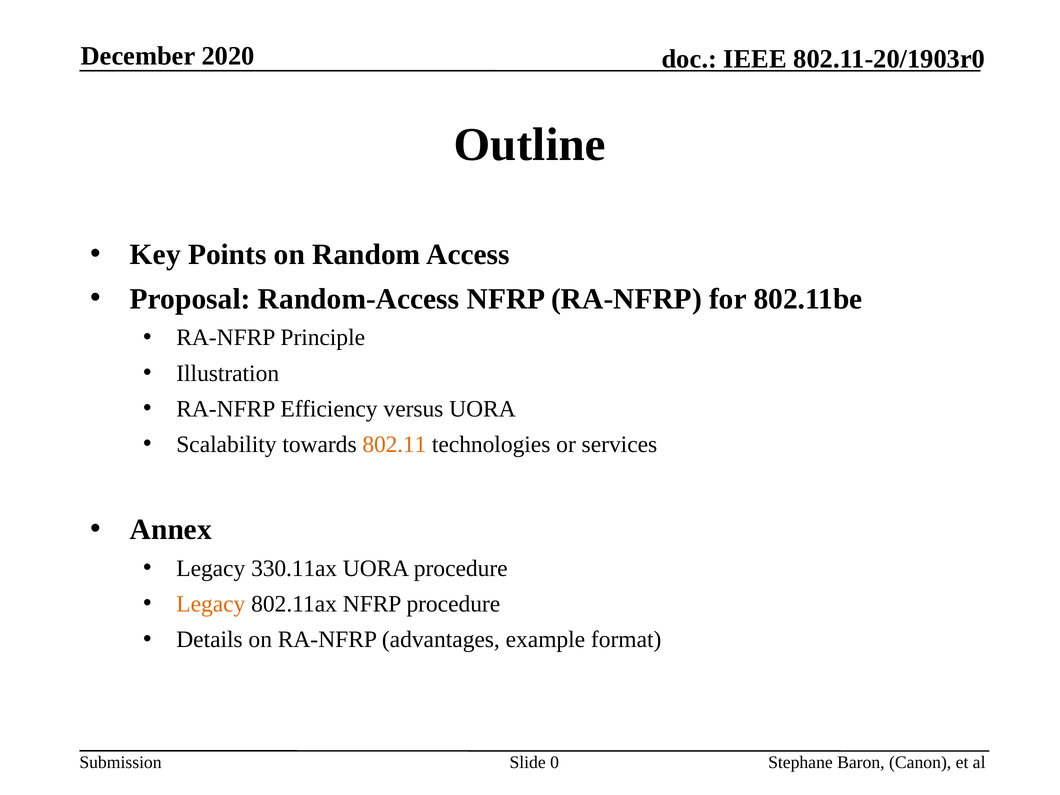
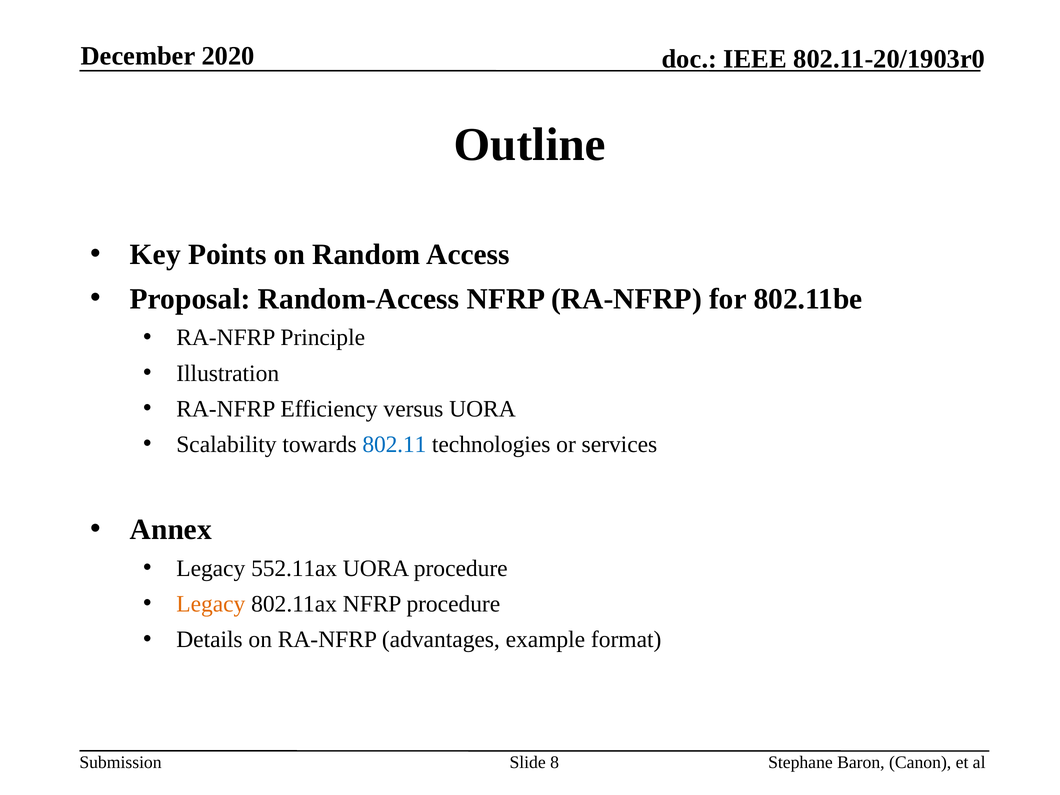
802.11 colour: orange -> blue (394, 444)
330.11ax: 330.11ax -> 552.11ax (294, 568)
0: 0 -> 8 (555, 762)
